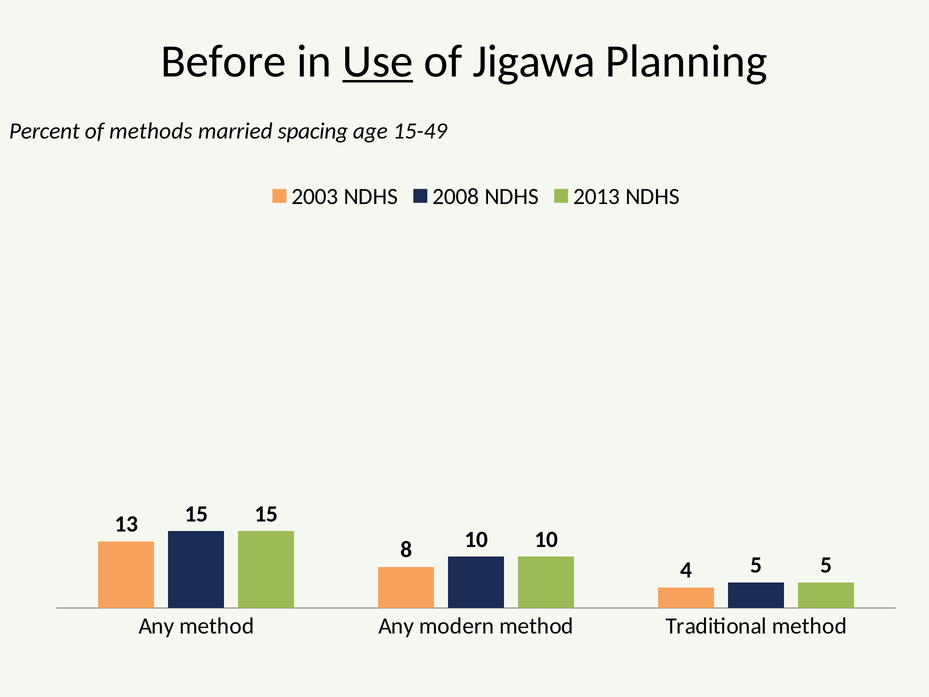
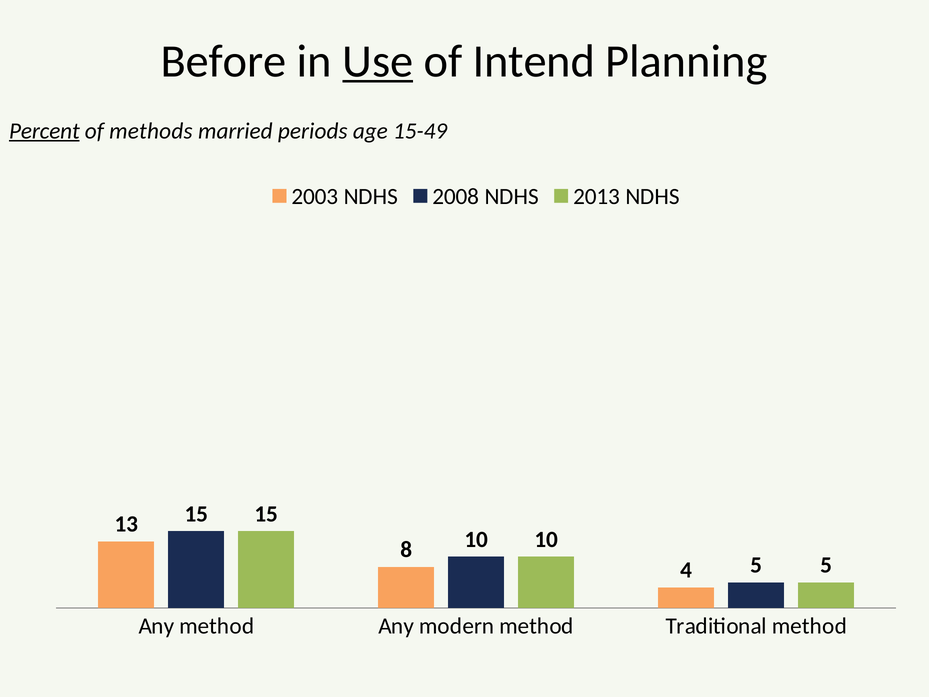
Jigawa: Jigawa -> Intend (534, 61)
Percent underline: none -> present (44, 131)
spacing: spacing -> periods (313, 131)
